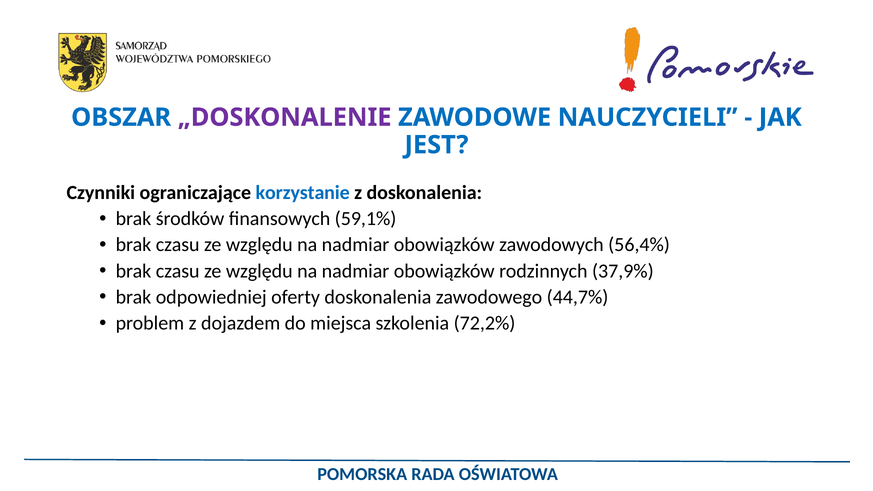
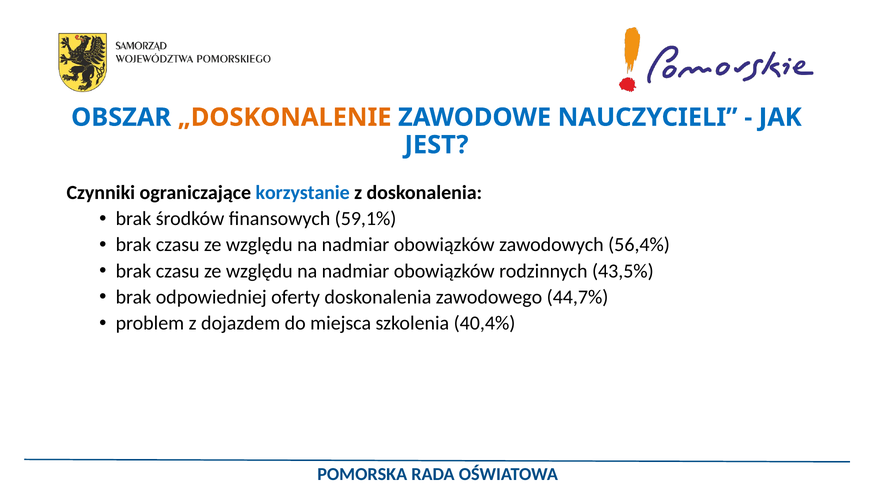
„DOSKONALENIE colour: purple -> orange (285, 117)
37,9%: 37,9% -> 43,5% (623, 271)
72,2%: 72,2% -> 40,4% (485, 323)
